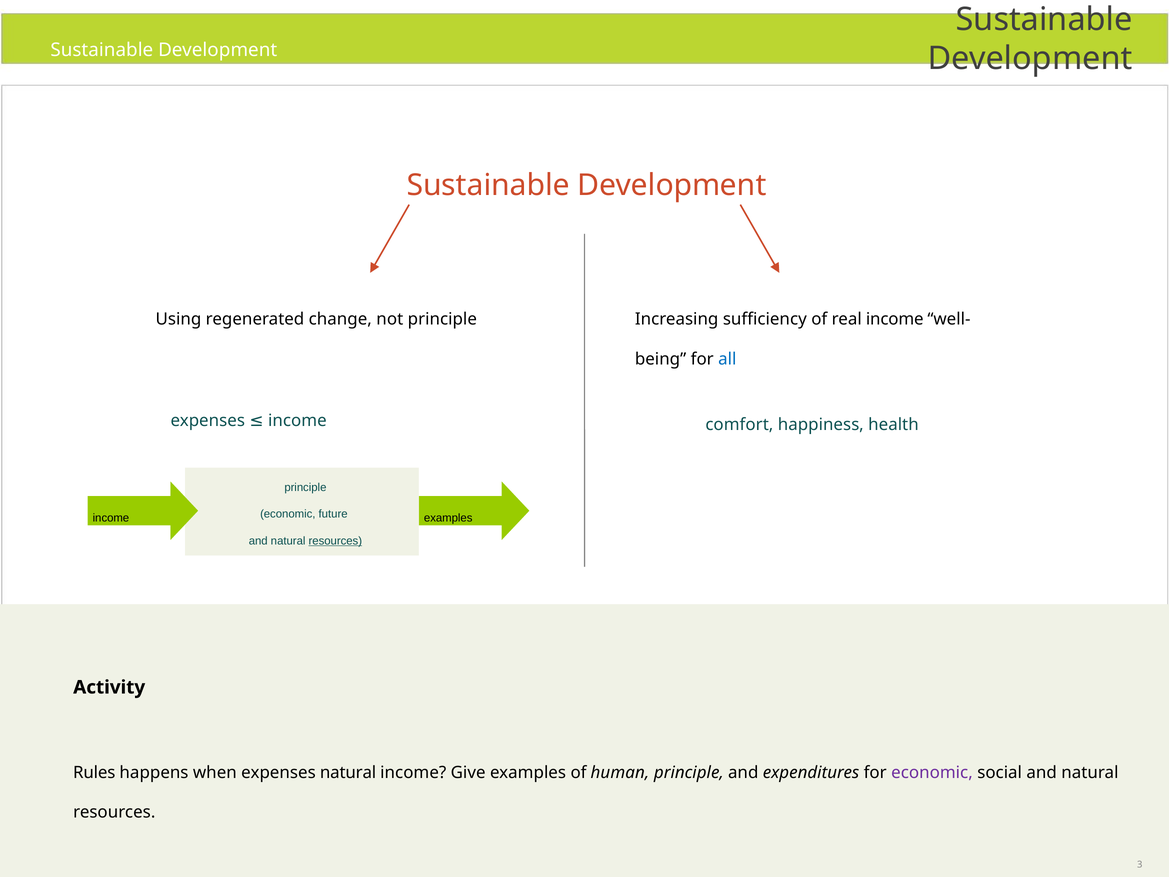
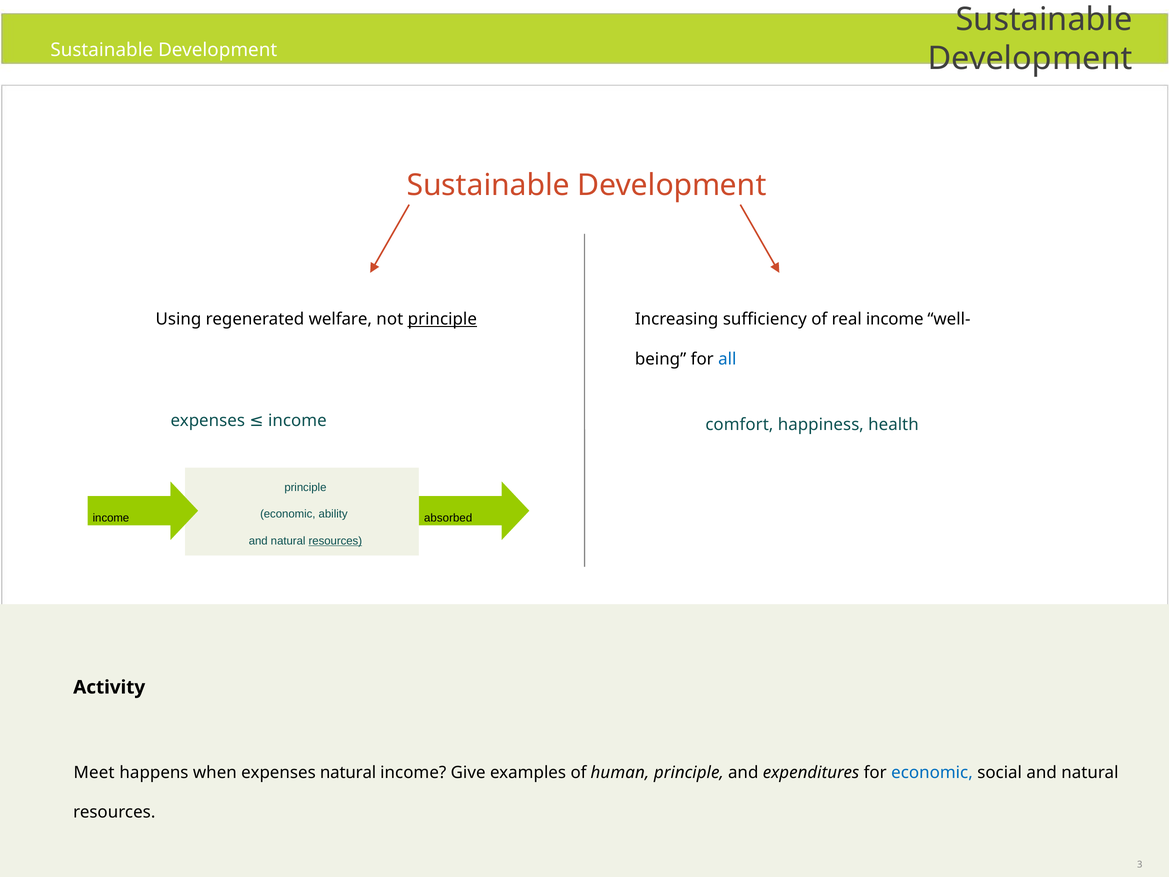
change: change -> welfare (340, 319)
principle underline: none -> present (442, 319)
future: future -> ability (333, 514)
examples: examples -> absorbed (448, 518)
Rules: Rules -> Meet (94, 772)
economic colour: purple -> blue (932, 772)
